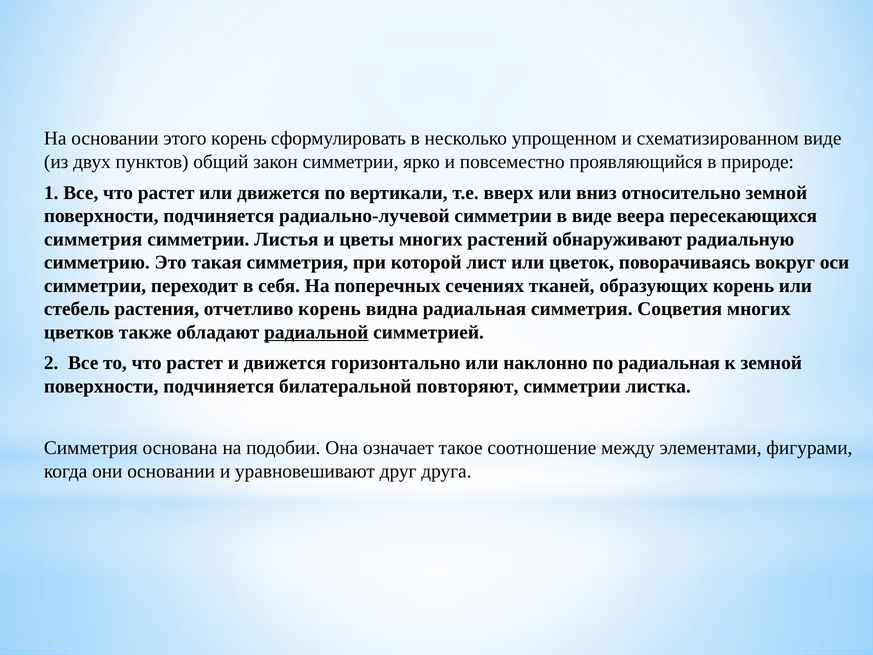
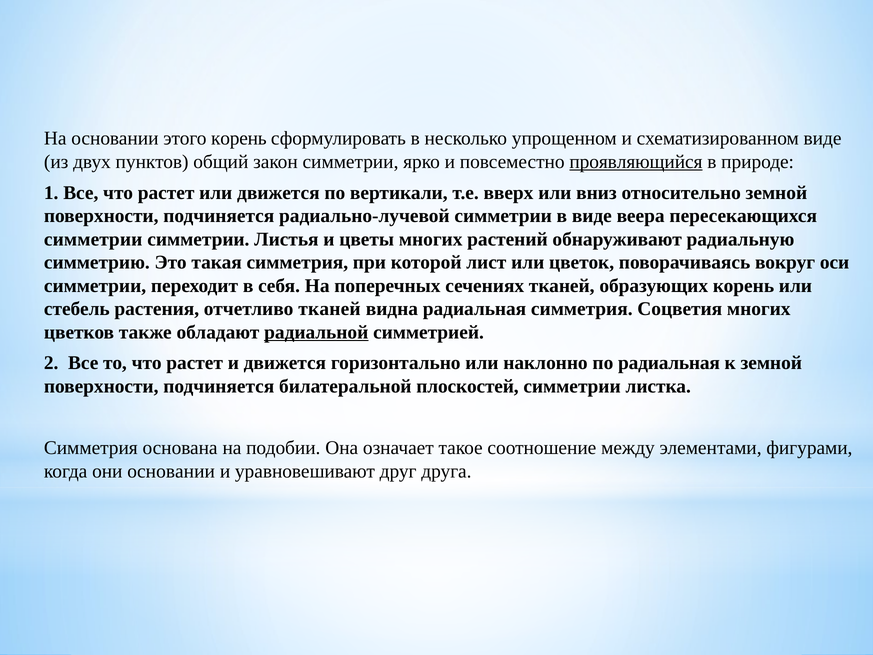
проявляющийся underline: none -> present (636, 162)
симметрия: симметрия -> симметрии (93, 239)
отчетливо корень: корень -> тканей (329, 309)
повторяют: повторяют -> плоскостей (467, 386)
